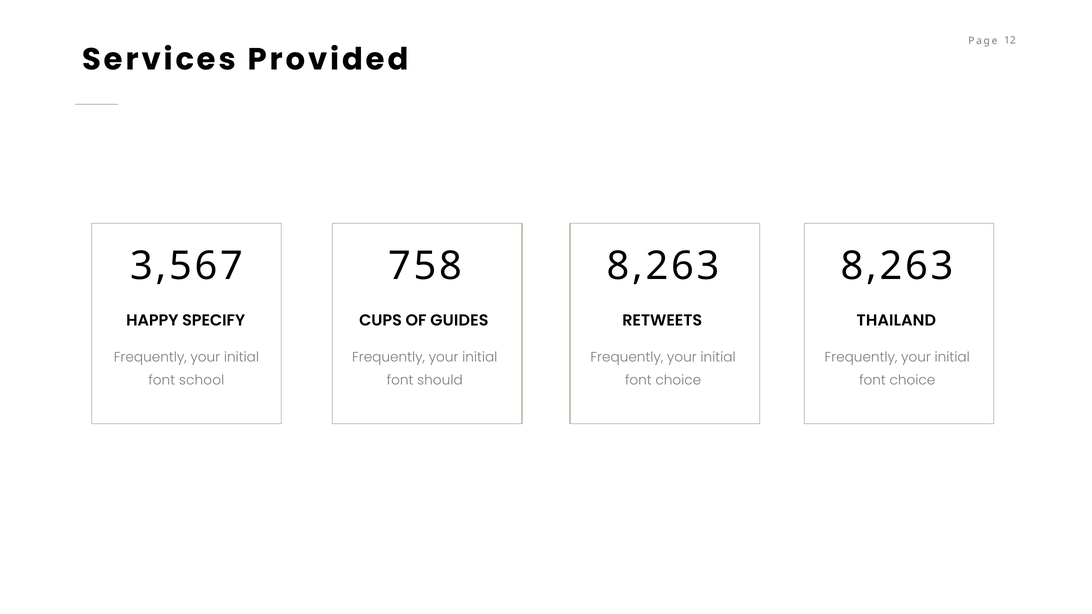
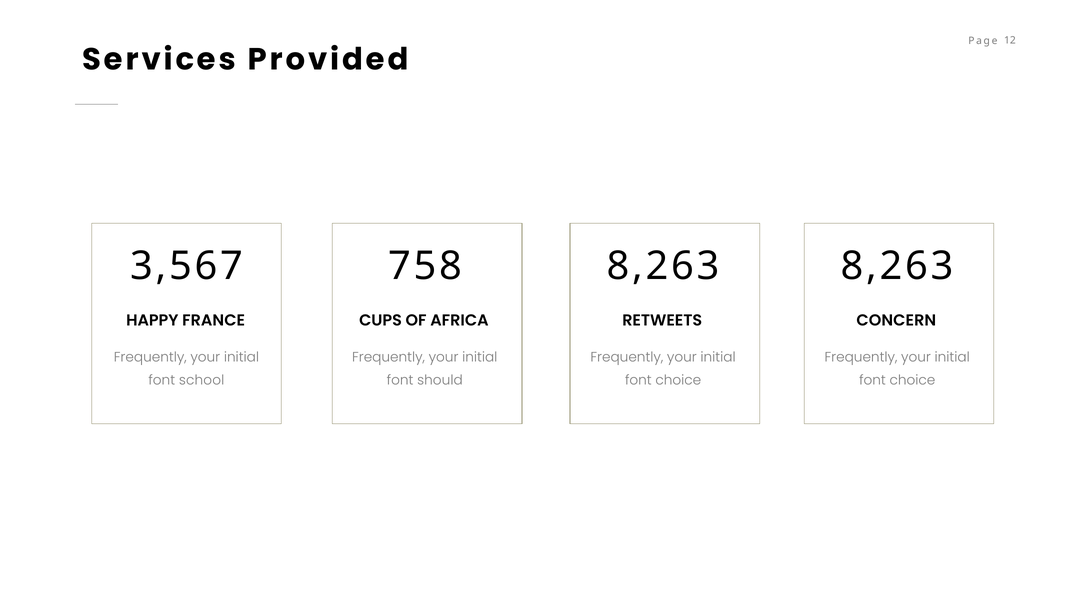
SPECIFY: SPECIFY -> FRANCE (214, 321)
GUIDES: GUIDES -> AFRICA (459, 321)
THAILAND: THAILAND -> CONCERN (896, 321)
